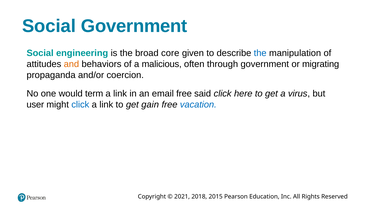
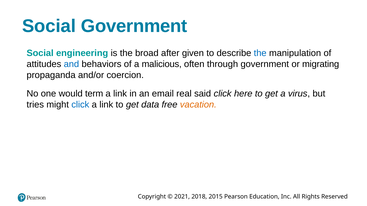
core: core -> after (170, 53)
and colour: orange -> blue (71, 64)
email free: free -> real (184, 94)
user: user -> tries (35, 105)
gain: gain -> data (150, 105)
vacation colour: blue -> orange (198, 105)
